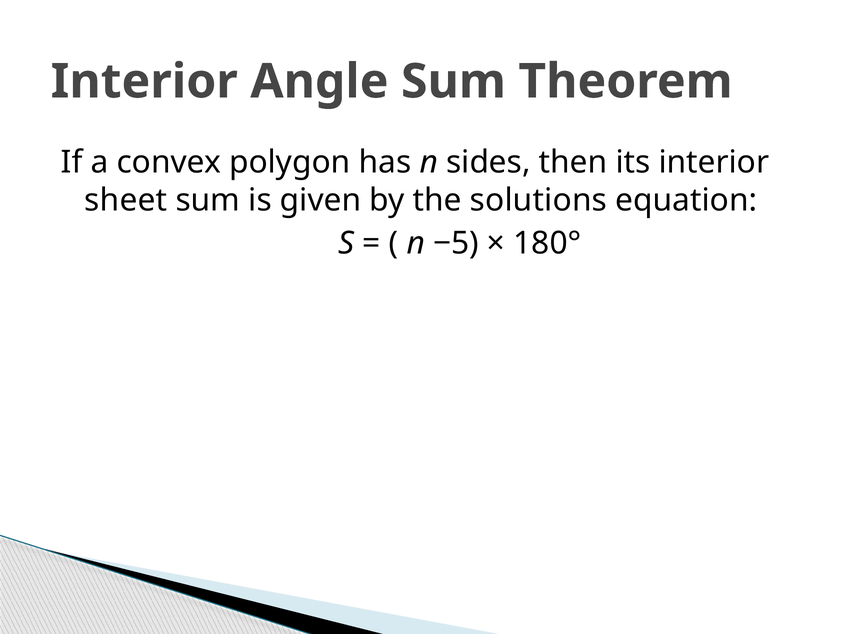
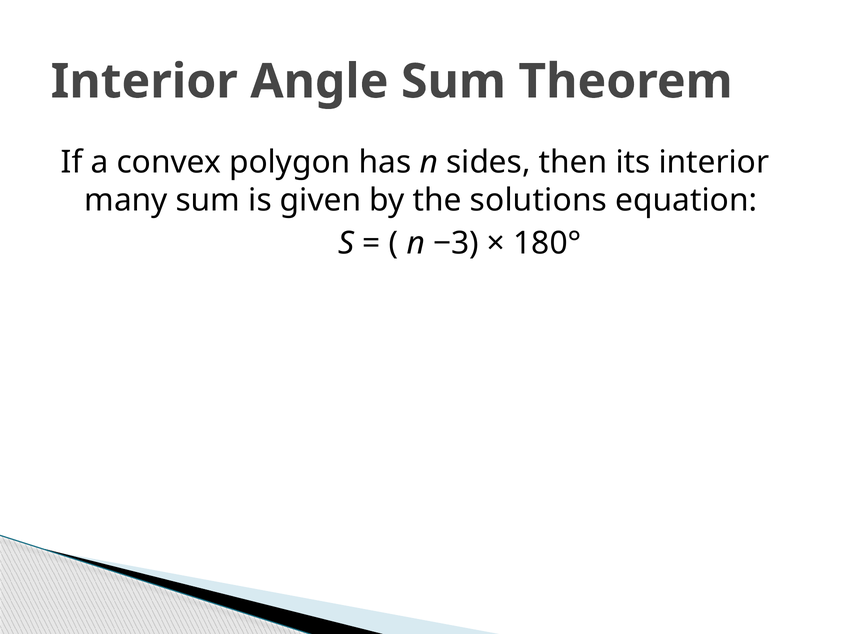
sheet: sheet -> many (126, 201)
−5: −5 -> −3 (456, 243)
